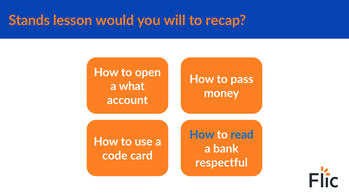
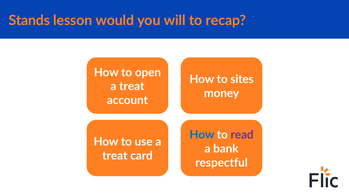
pass: pass -> sites (242, 80)
what: what -> treat (132, 87)
read colour: blue -> purple (242, 135)
code: code -> treat (115, 156)
